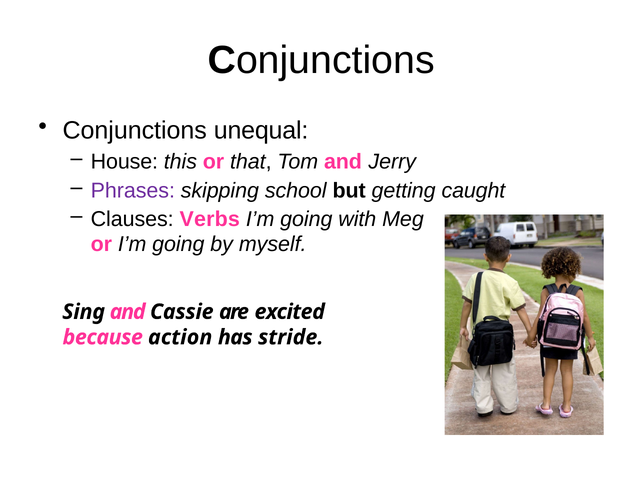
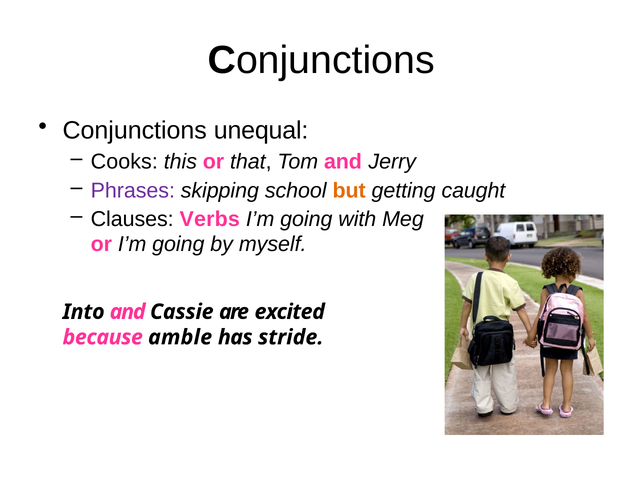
House: House -> Cooks (124, 161)
but colour: black -> orange (349, 191)
Sing: Sing -> Into (84, 311)
action: action -> amble (180, 337)
